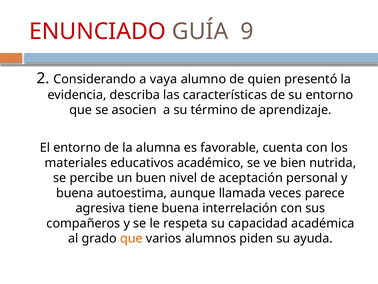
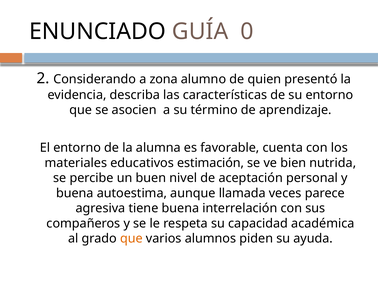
ENUNCIADO colour: red -> black (97, 32)
9: 9 -> 0 (247, 32)
vaya: vaya -> zona (164, 79)
académico: académico -> estimación (211, 163)
